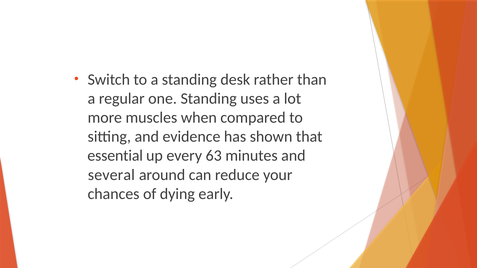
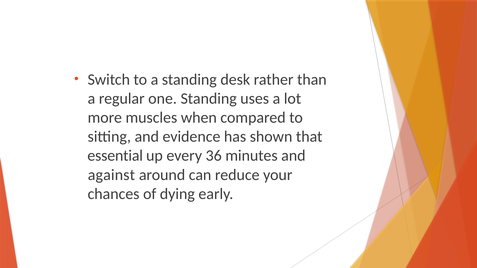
63: 63 -> 36 (214, 156)
several: several -> against (111, 175)
